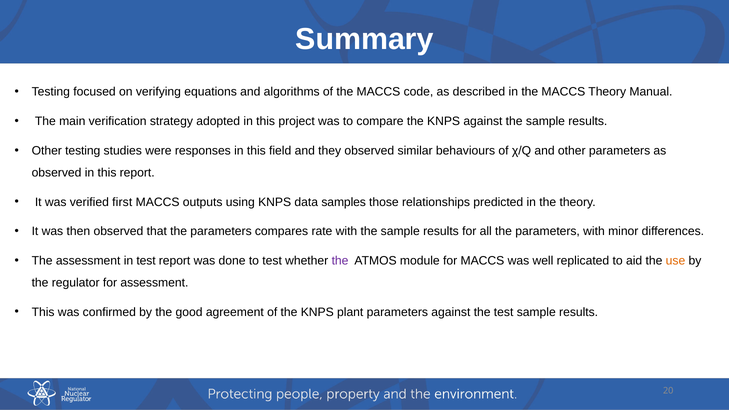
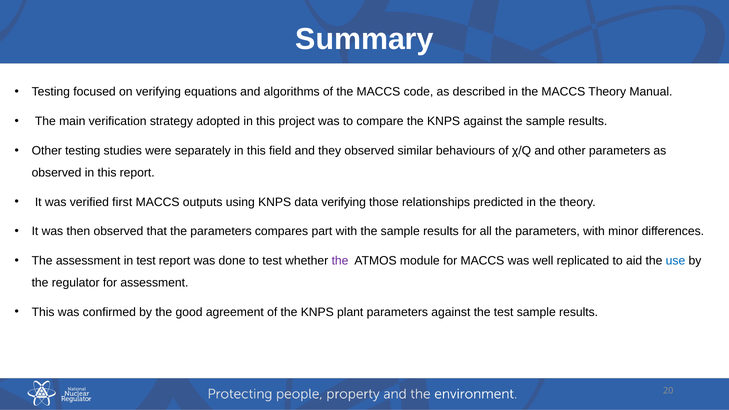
responses: responses -> separately (203, 151)
data samples: samples -> verifying (344, 202)
rate: rate -> part (322, 231)
use colour: orange -> blue (676, 261)
